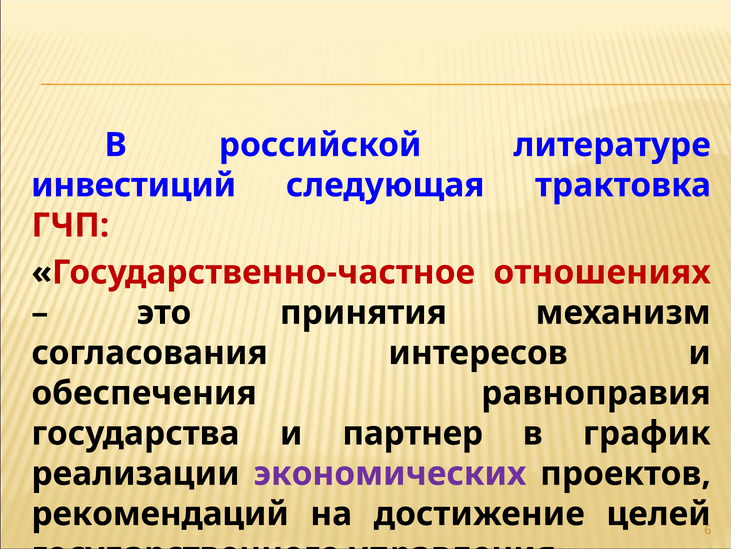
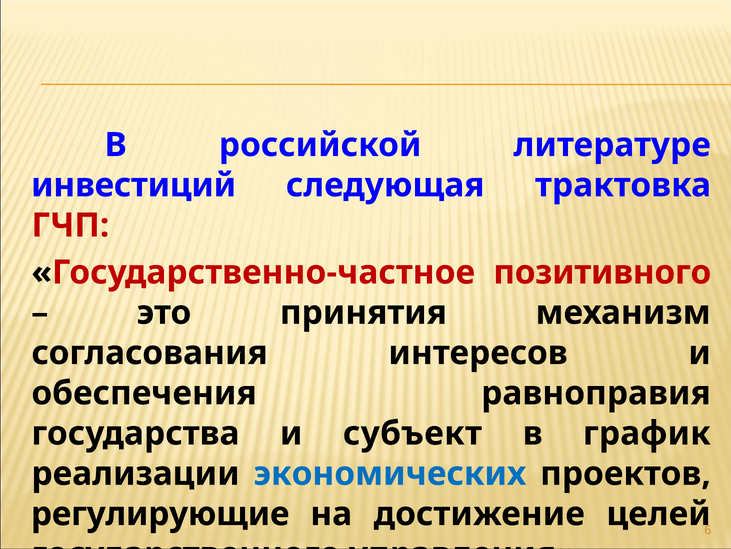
отношениях: отношениях -> позитивного (602, 272)
партнер: партнер -> субъект (412, 433)
экономических colour: purple -> blue (390, 473)
рекомендаций: рекомендаций -> регулирующие (160, 513)
